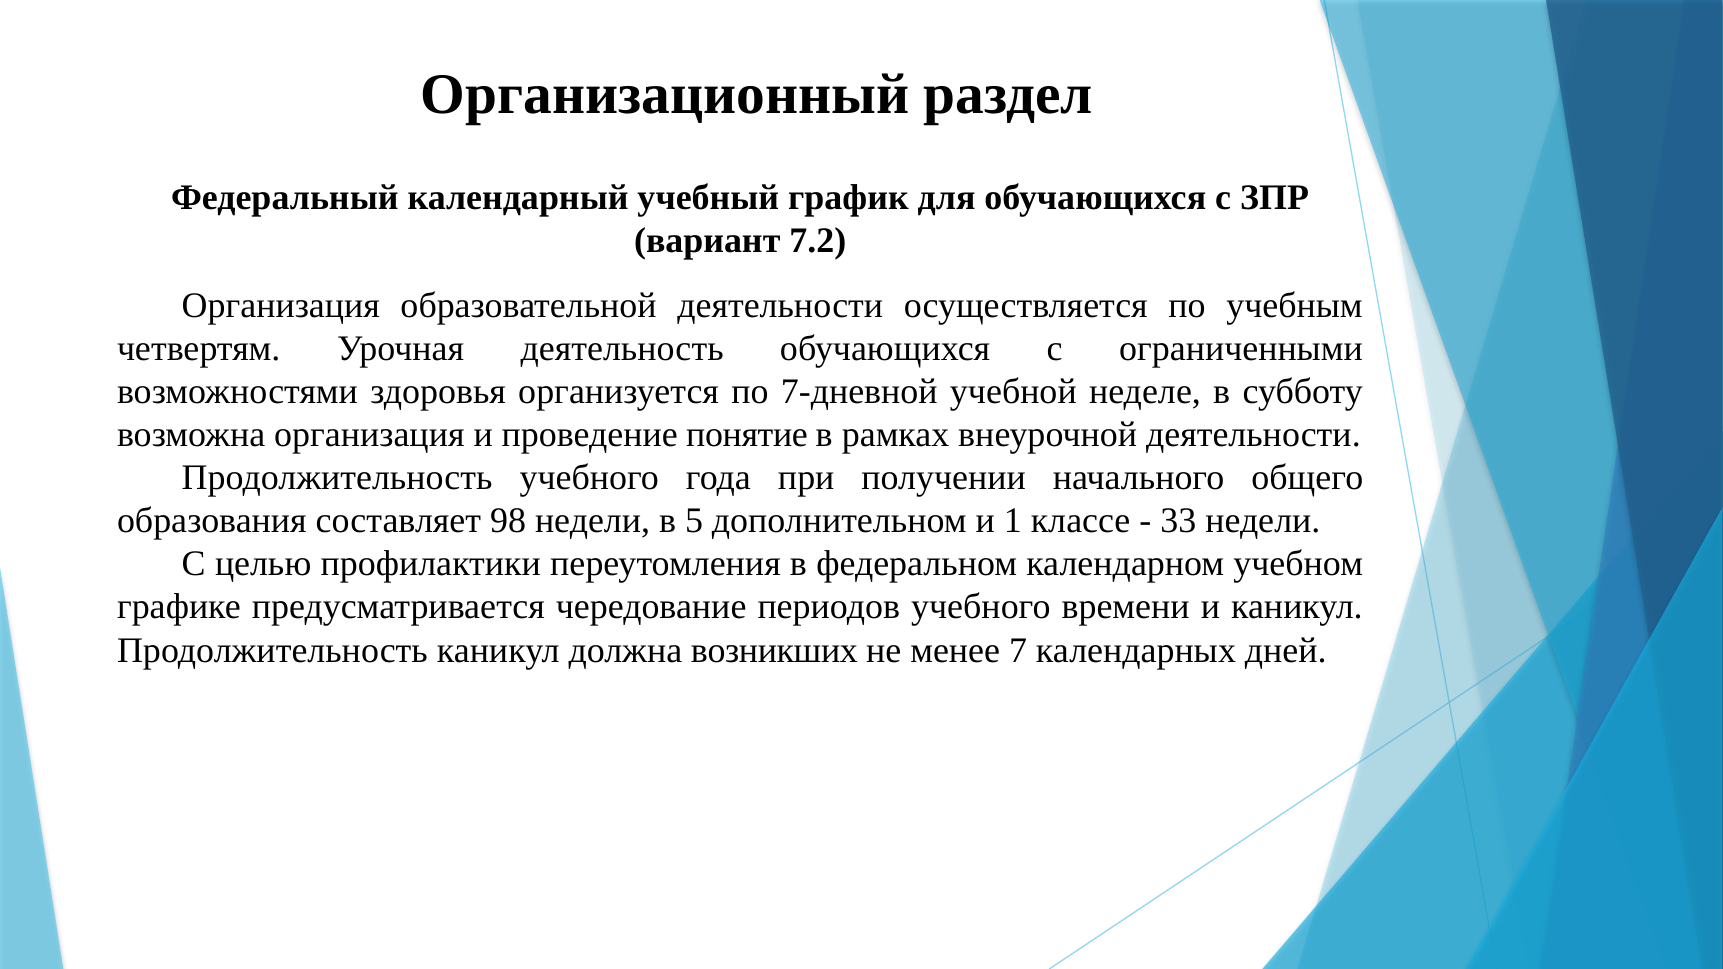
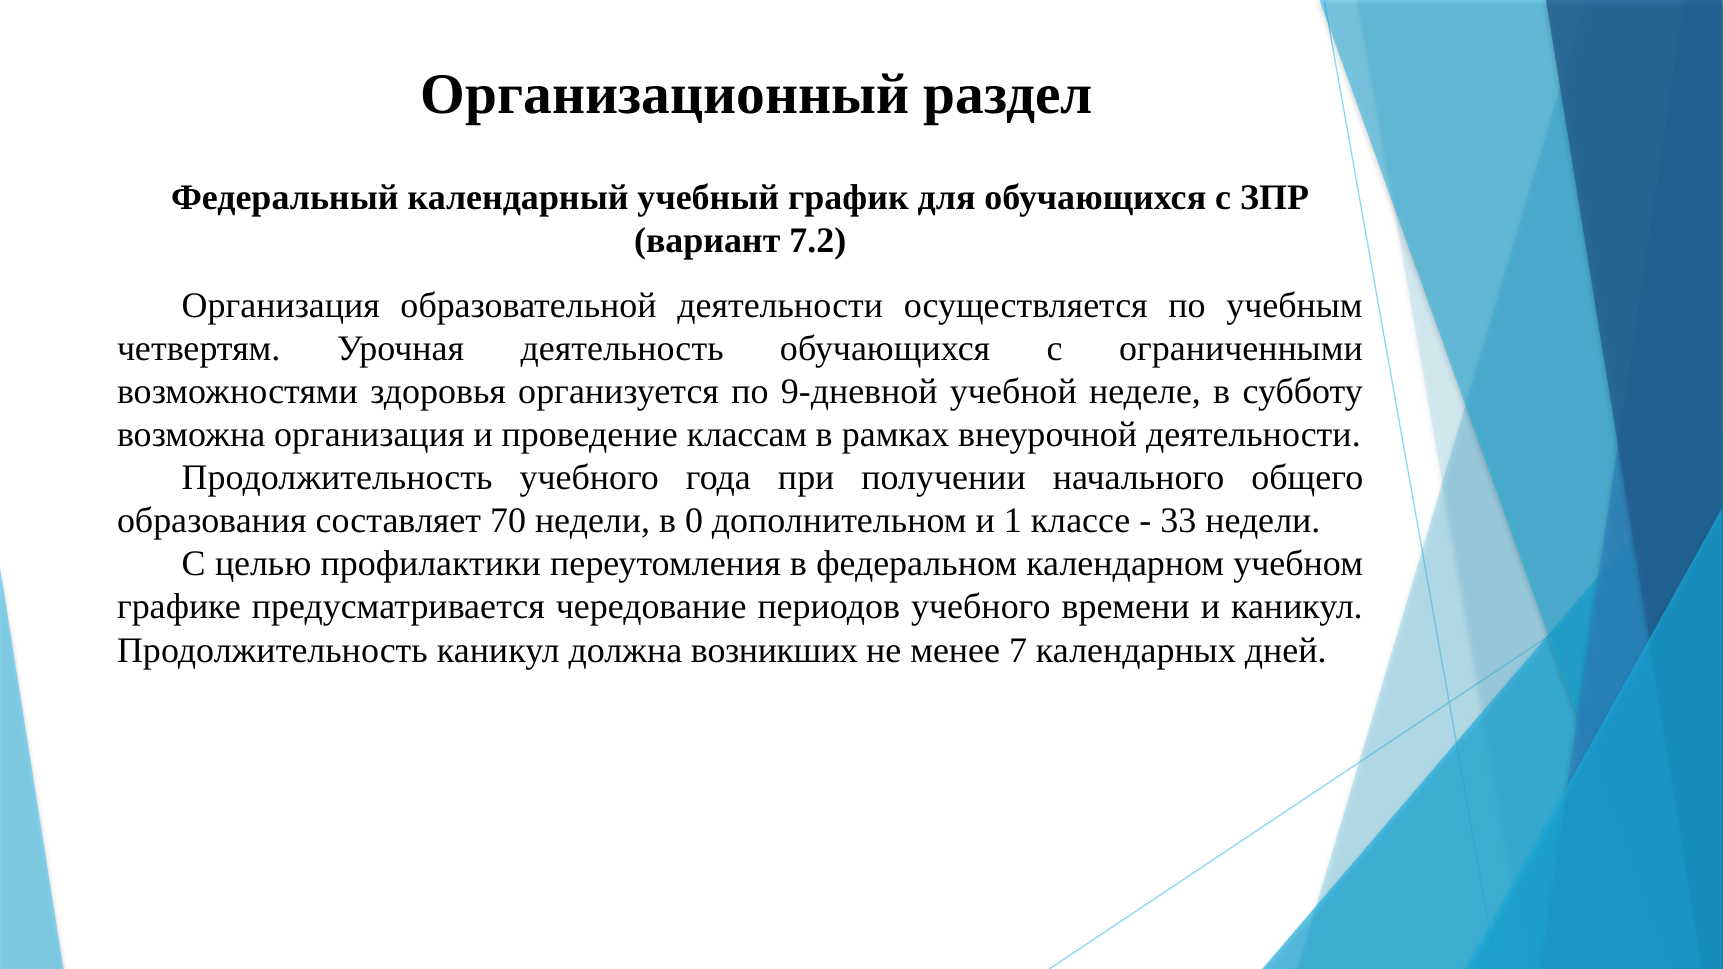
7-дневной: 7-дневной -> 9-дневной (859, 392)
понятие: понятие -> классам (747, 435)
98: 98 -> 70 (508, 521)
5: 5 -> 0 (694, 521)
